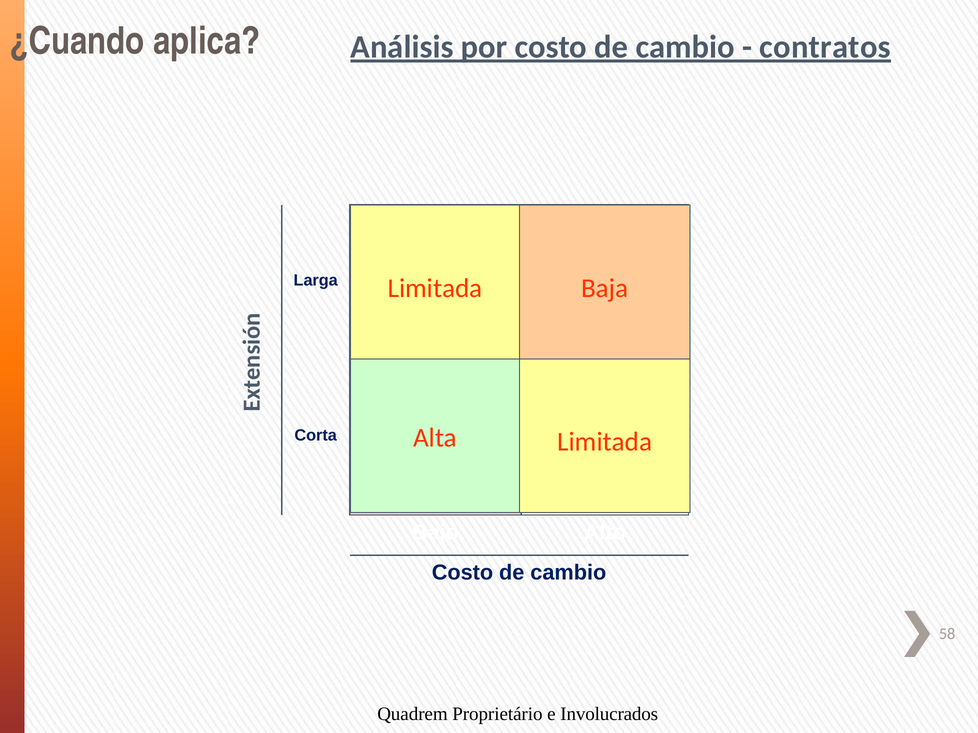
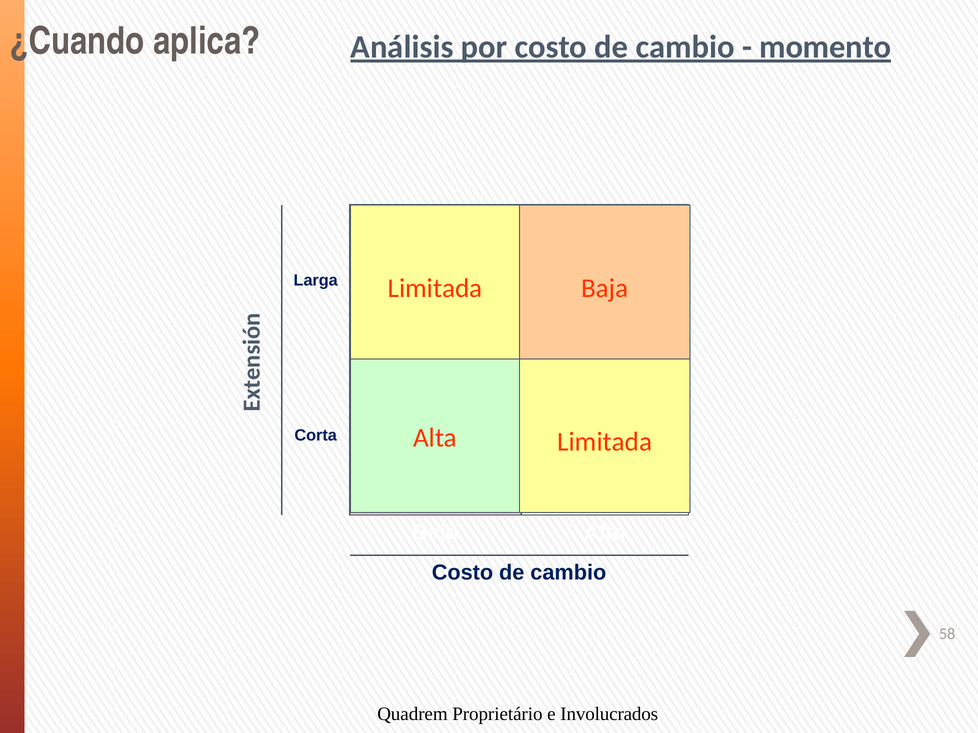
contratos: contratos -> momento (825, 47)
